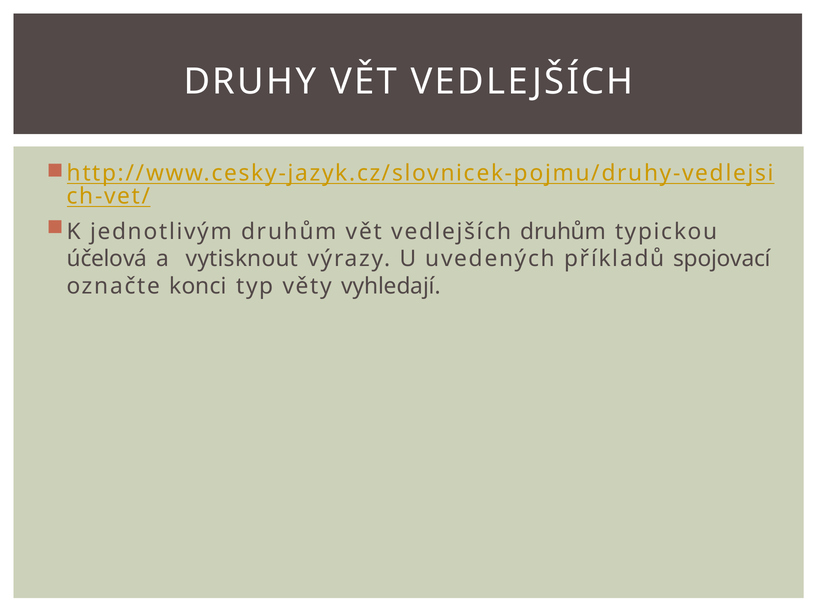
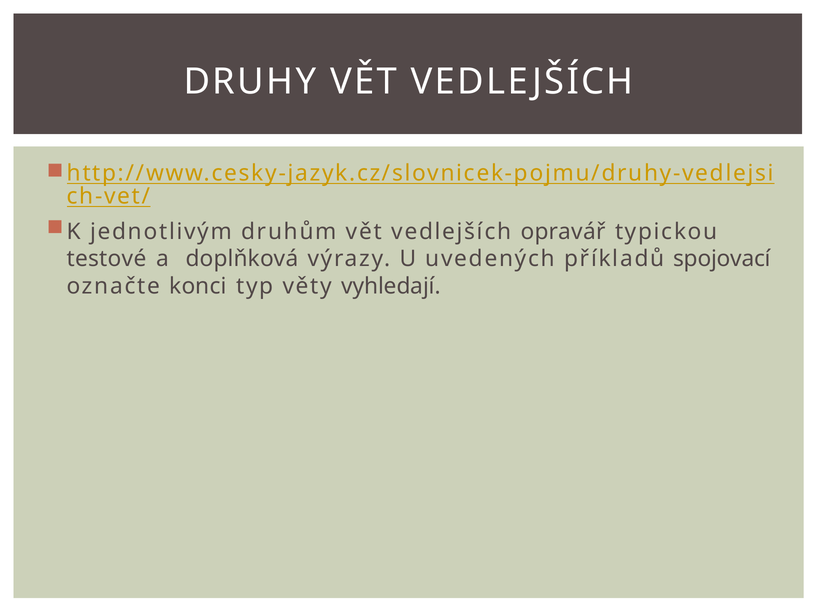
vedlejších druhům: druhům -> opravář (563, 231)
účelová: účelová -> testové (107, 259)
vytisknout: vytisknout -> doplňková (242, 259)
